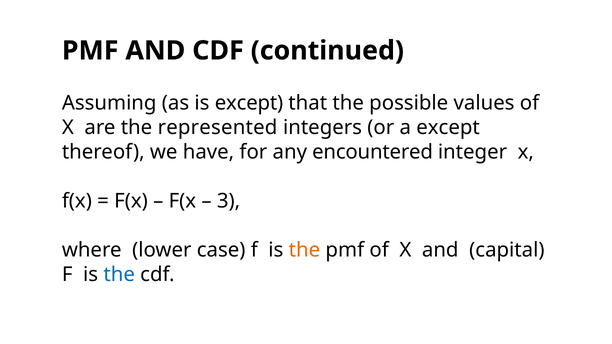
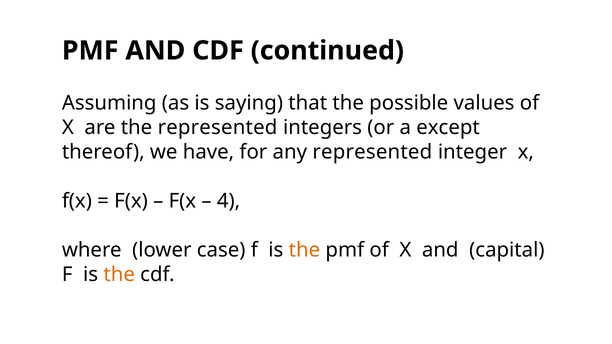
is except: except -> saying (249, 103)
any encountered: encountered -> represented (372, 152)
3: 3 -> 4 (229, 201)
the colour: blue -> orange (119, 275)
